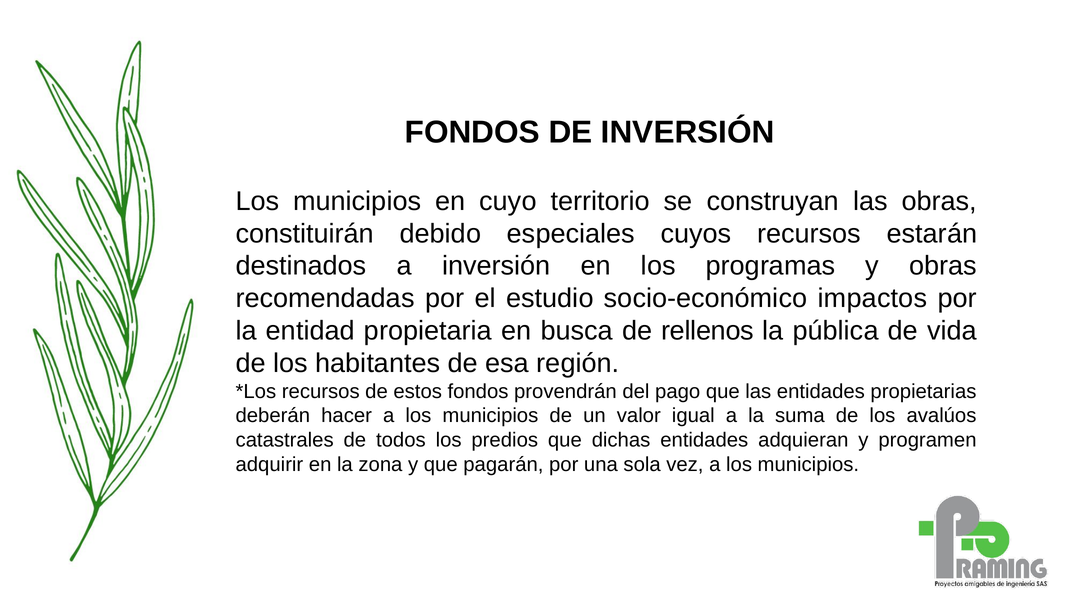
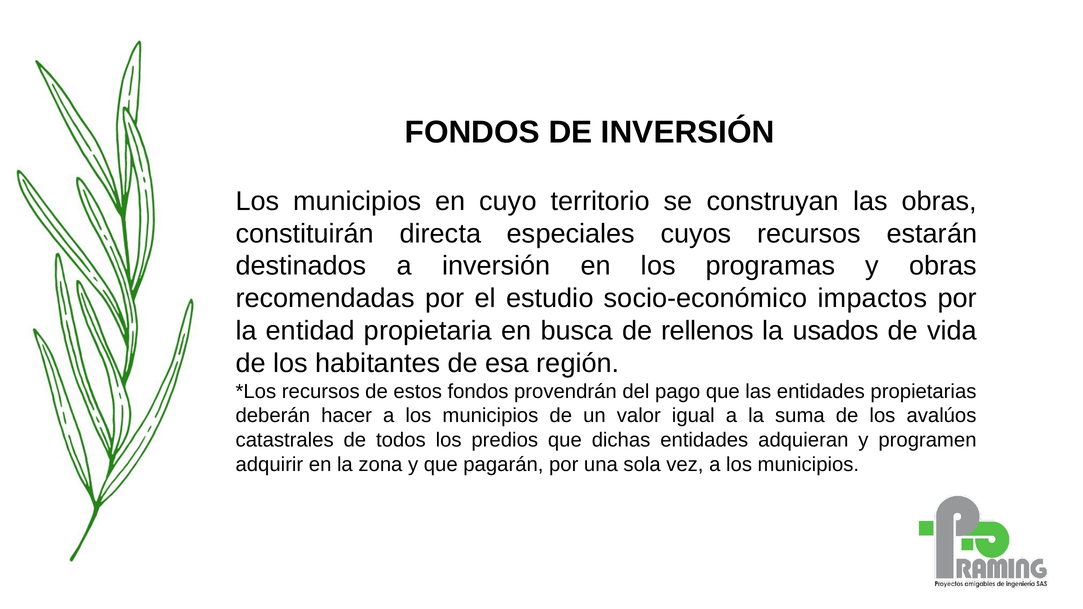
debido: debido -> directa (440, 234)
pública: pública -> usados (836, 331)
